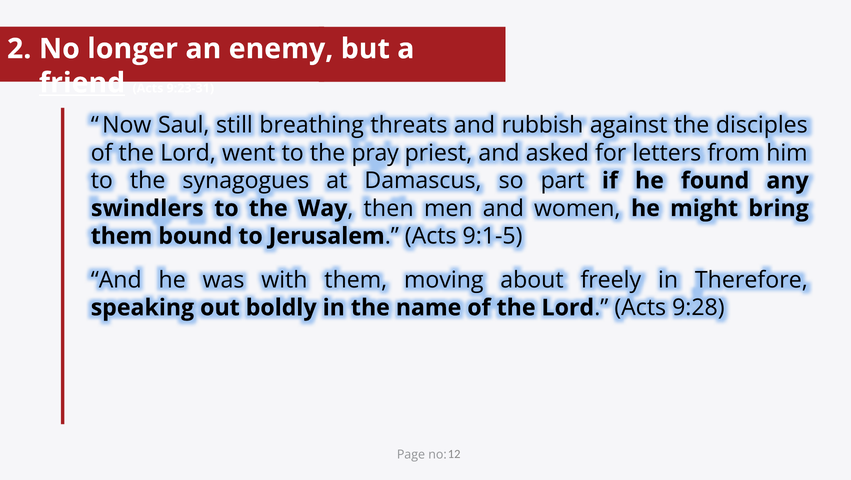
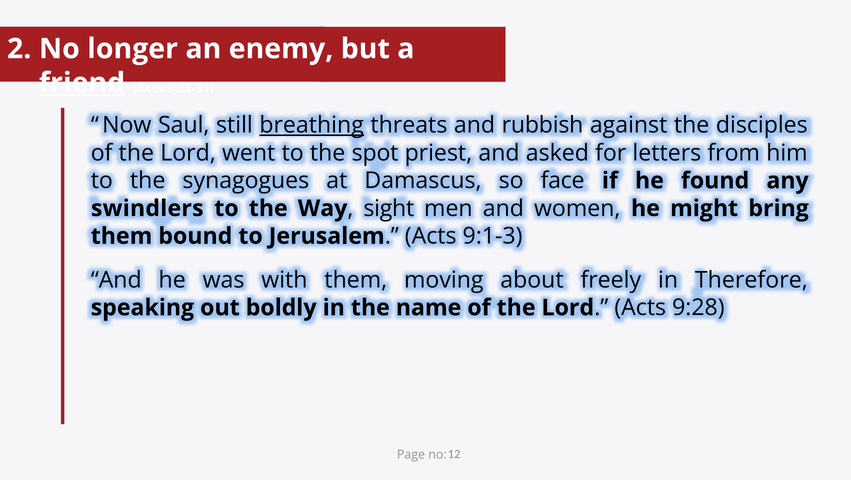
breathing underline: none -> present (312, 125)
pray: pray -> spot (375, 153)
part: part -> face (563, 181)
then: then -> sight (389, 208)
9:1-5: 9:1-5 -> 9:1-3 (493, 236)
